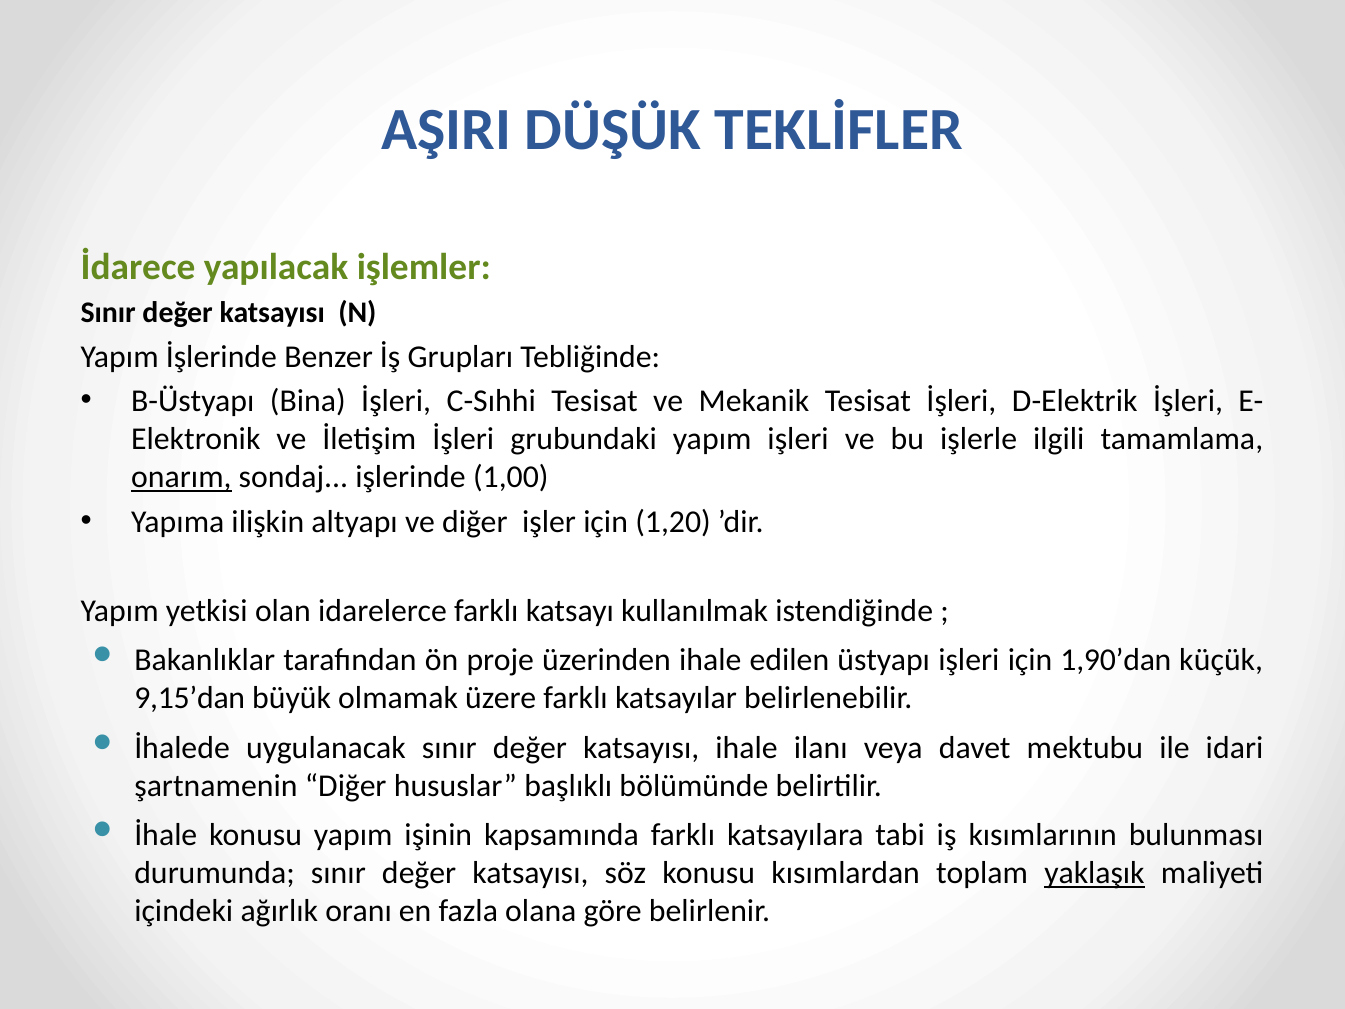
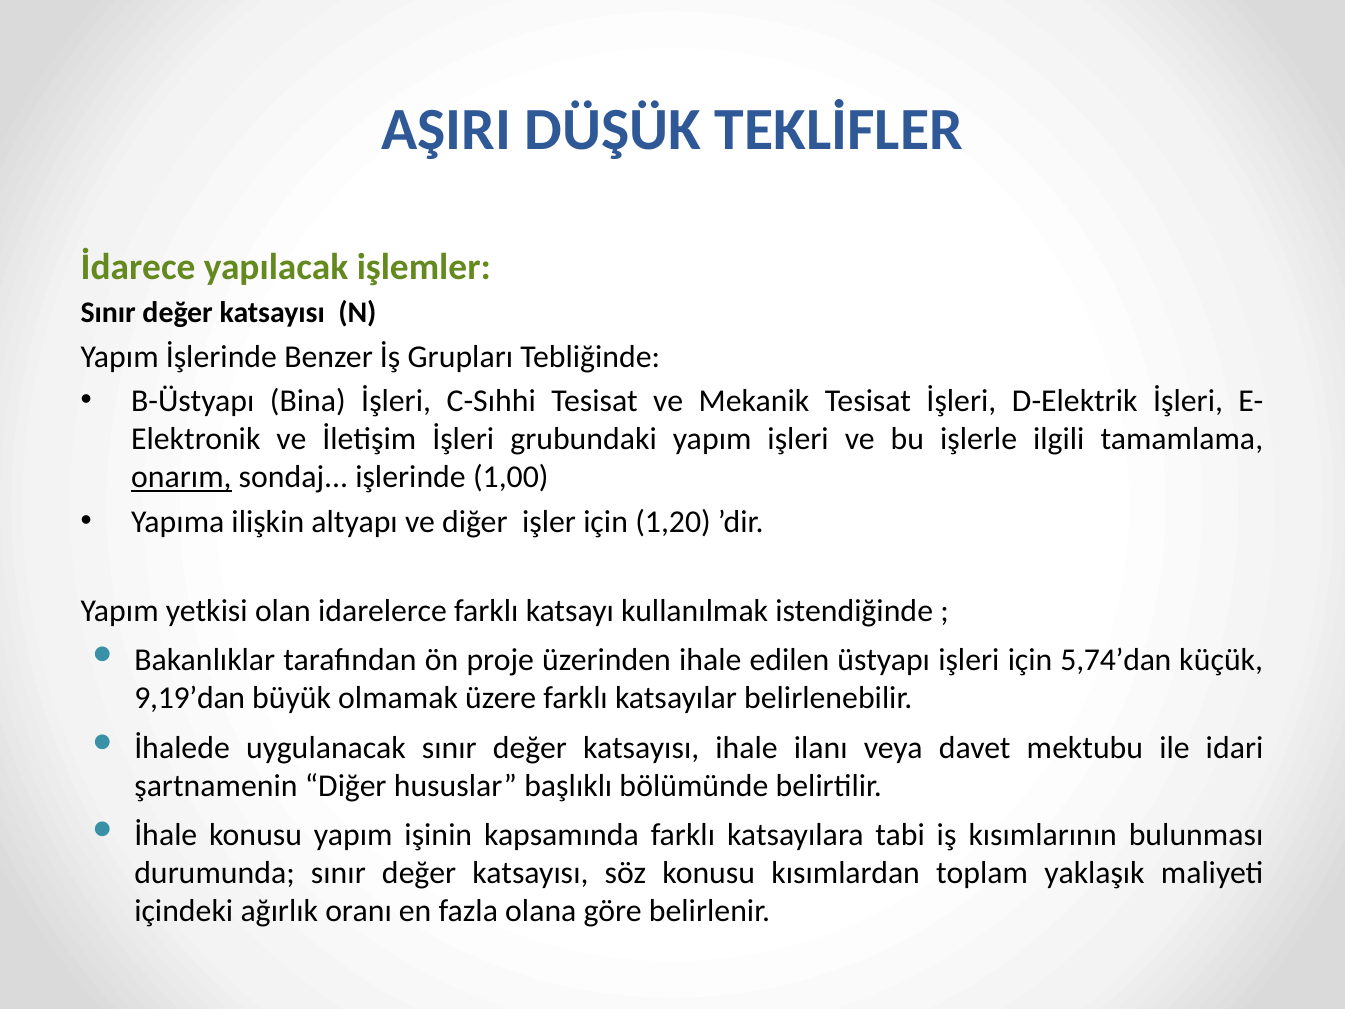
1,90’dan: 1,90’dan -> 5,74’dan (1116, 660)
9,15’dan: 9,15’dan -> 9,19’dan (190, 698)
yaklaşık underline: present -> none (1094, 873)
